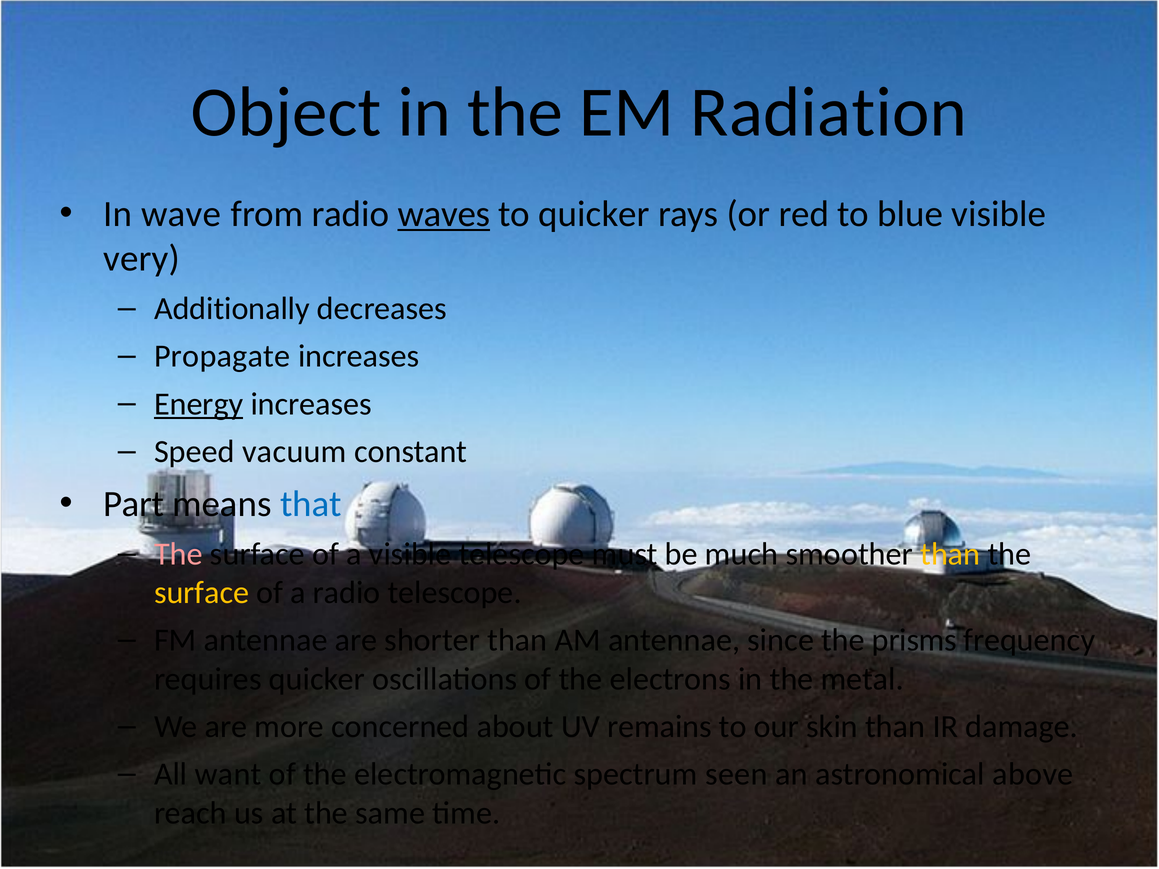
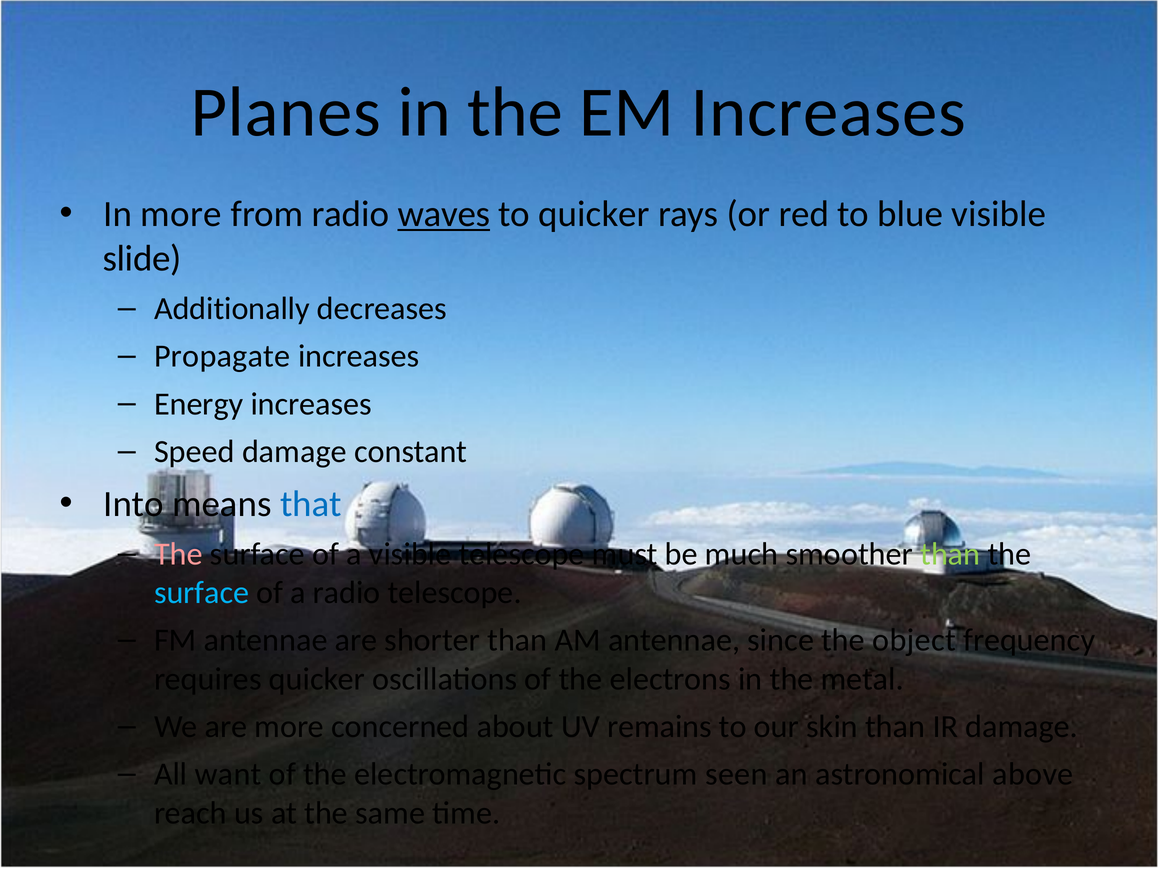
Object: Object -> Planes (286, 112)
EM Radiation: Radiation -> Increases (828, 112)
In wave: wave -> more (181, 214)
very: very -> slide (142, 259)
Energy underline: present -> none (199, 404)
Speed vacuum: vacuum -> damage (294, 452)
Part: Part -> Into (134, 504)
than colour: yellow -> light green (950, 554)
surface colour: yellow -> light blue (202, 593)
prisms: prisms -> object (914, 641)
